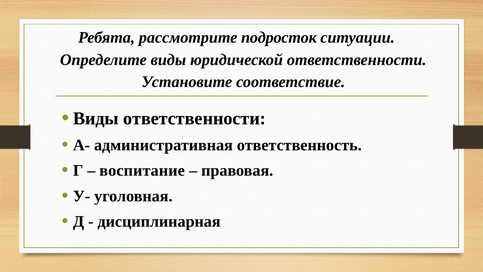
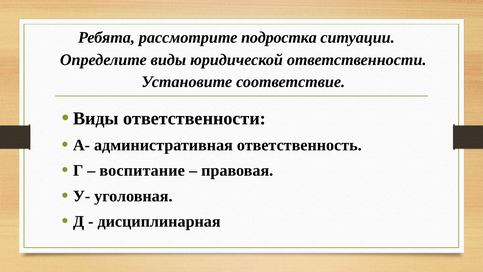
подросток: подросток -> подростка (279, 37)
